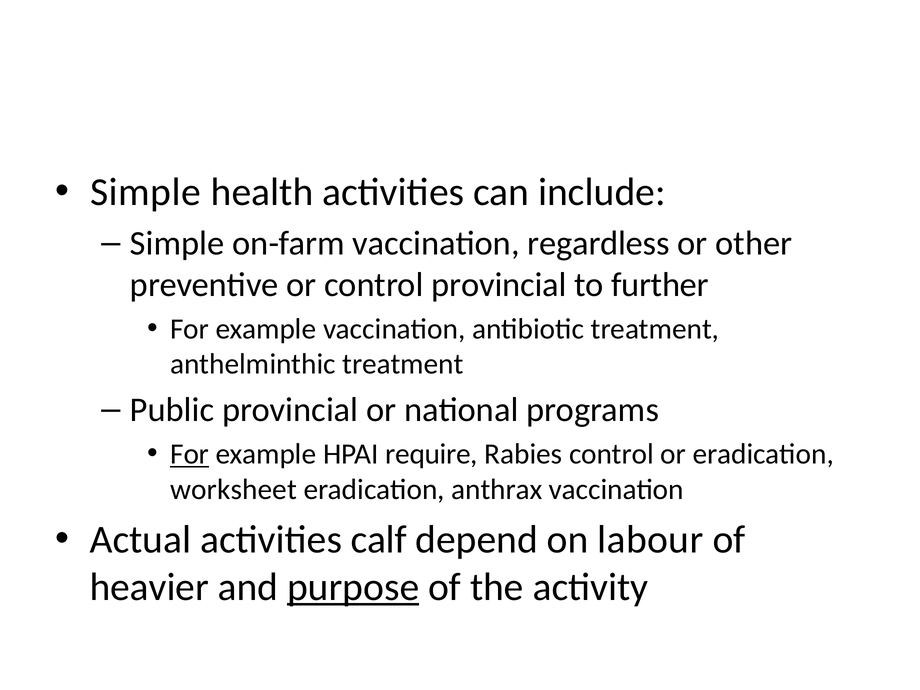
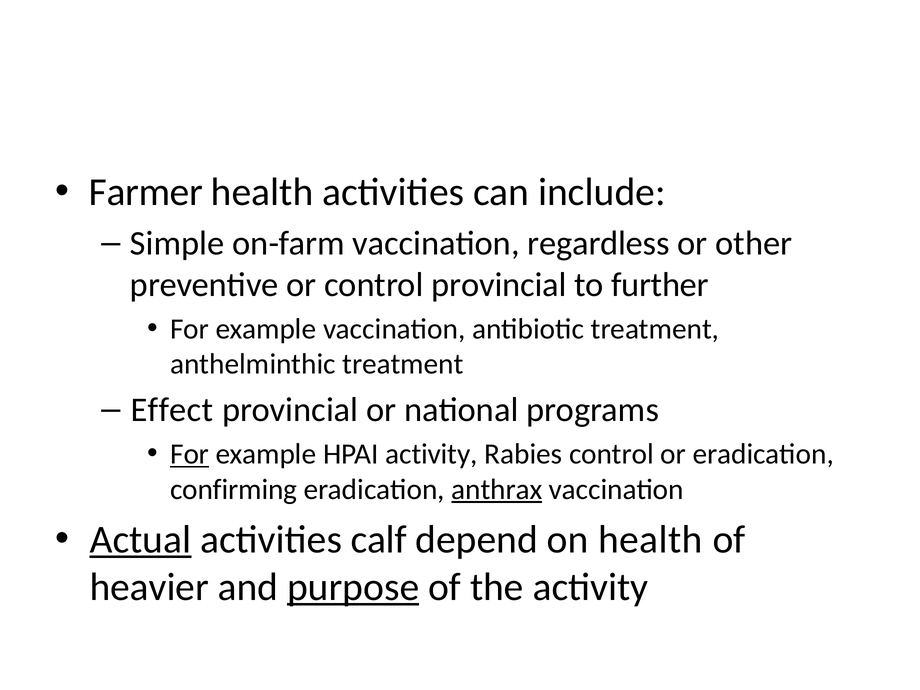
Simple: Simple -> Farmer (146, 192)
Public: Public -> Effect (172, 410)
HPAI require: require -> activity (432, 454)
worksheet: worksheet -> confirming (234, 489)
anthrax underline: none -> present (497, 489)
Actual underline: none -> present (141, 540)
on labour: labour -> health (650, 540)
